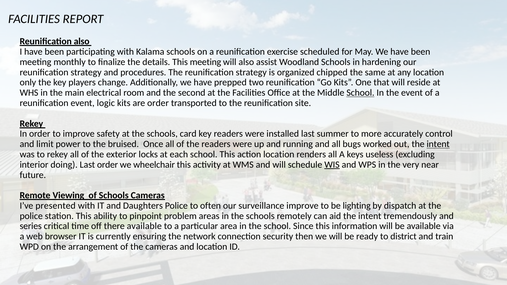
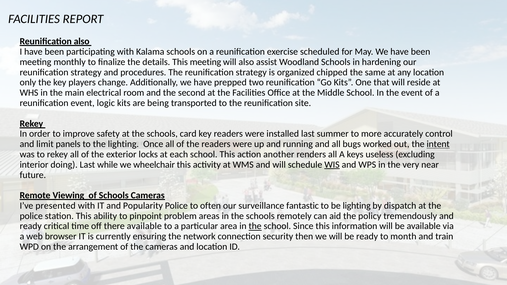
School underline: present -> none (360, 93)
are order: order -> being (158, 103)
power: power -> panels (68, 144)
the bruised: bruised -> lighting (123, 144)
action location: location -> another (279, 154)
Last order: order -> while (108, 165)
Daughters: Daughters -> Popularity (143, 206)
surveillance improve: improve -> fantastic (303, 206)
aid the intent: intent -> policy (370, 216)
series: series -> ready (31, 226)
the underline: none -> present (255, 226)
district: district -> month (403, 237)
